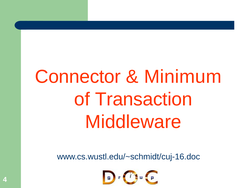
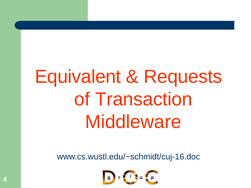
Connector: Connector -> Equivalent (78, 77)
Minimum: Minimum -> Requests (183, 77)
